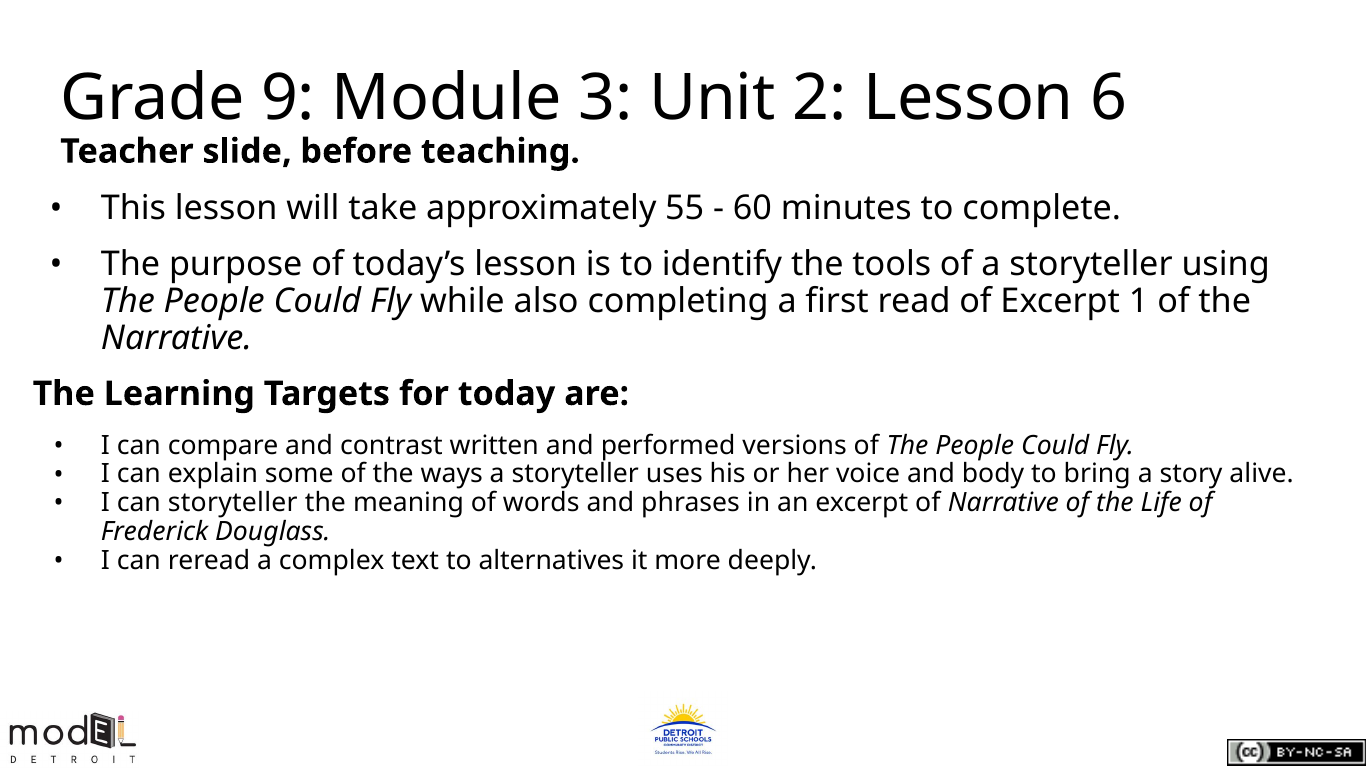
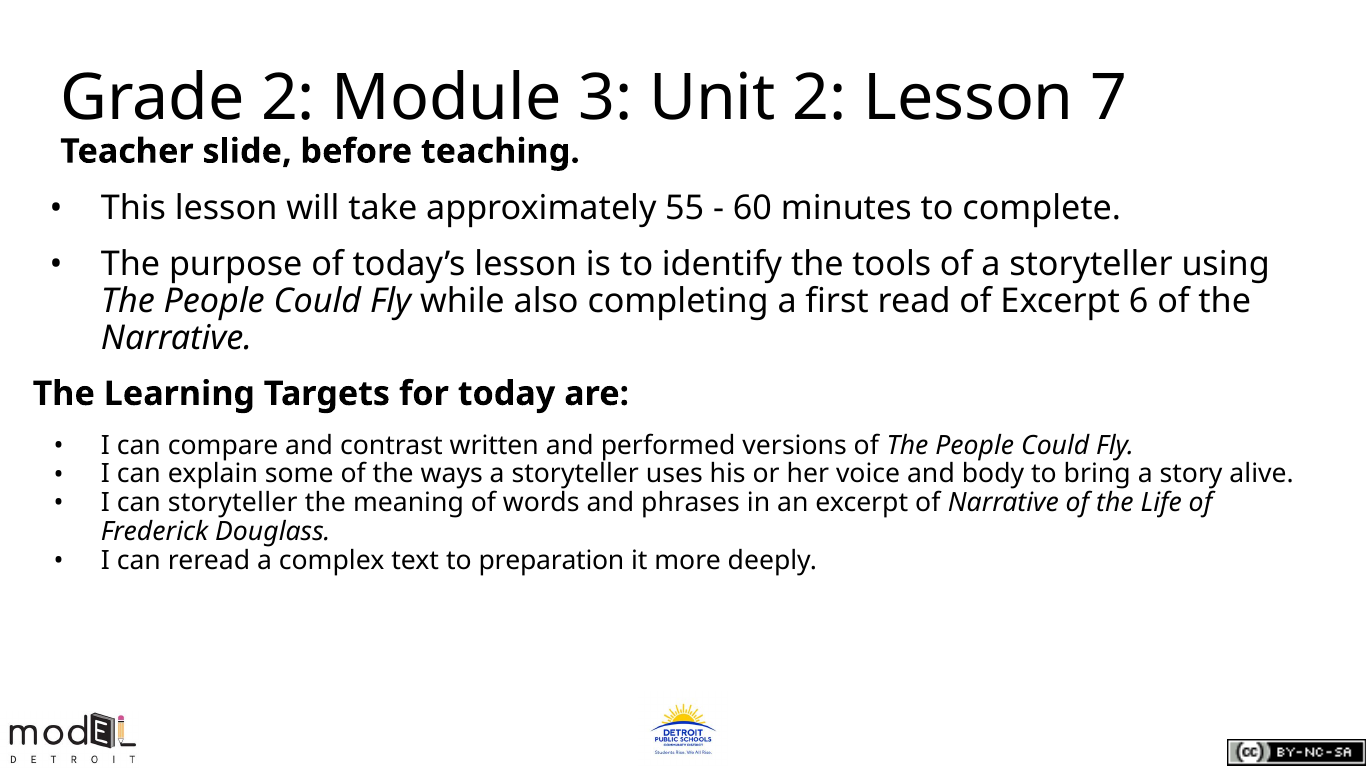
Grade 9: 9 -> 2 (288, 98)
6: 6 -> 7 (1109, 98)
1: 1 -> 6 (1139, 301)
alternatives: alternatives -> preparation (551, 561)
